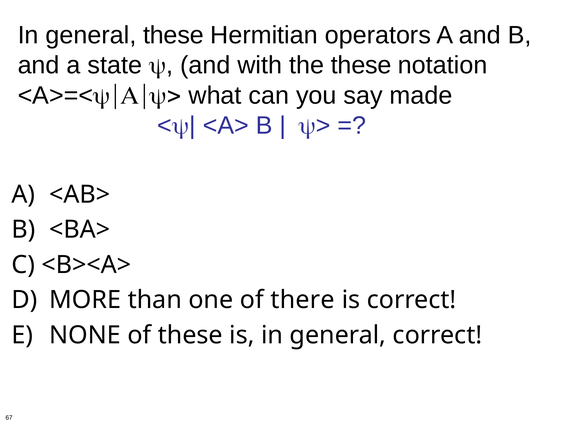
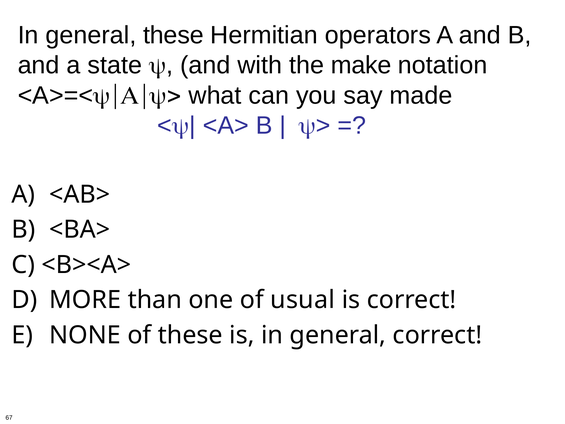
the these: these -> make (361, 65)
there: there -> usual (303, 300)
